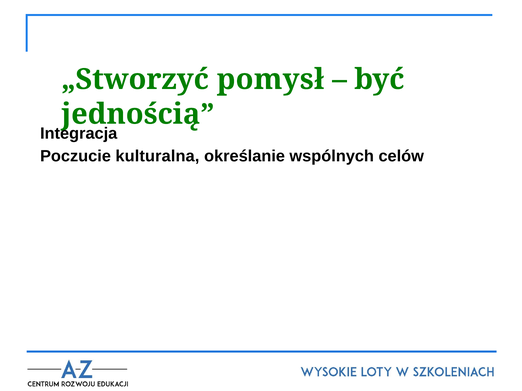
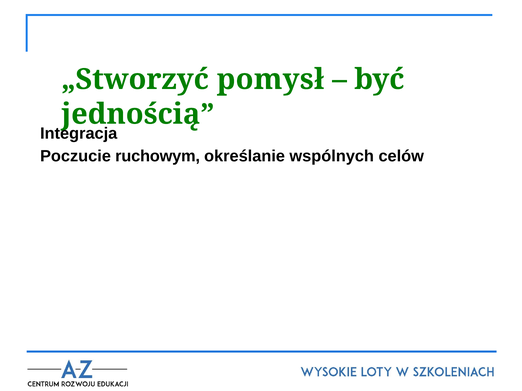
kulturalna: kulturalna -> ruchowym (158, 156)
